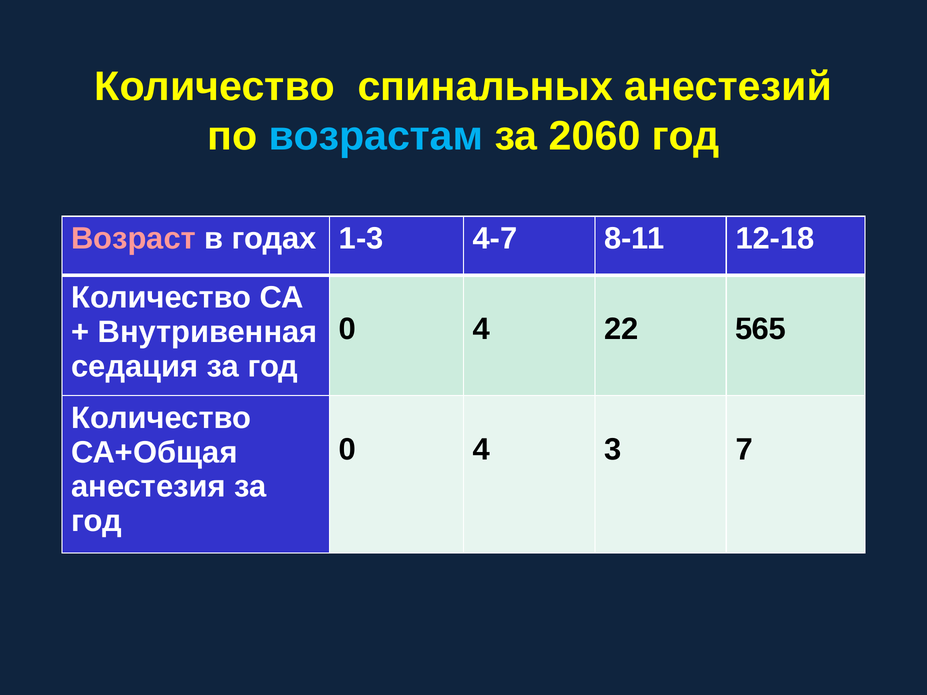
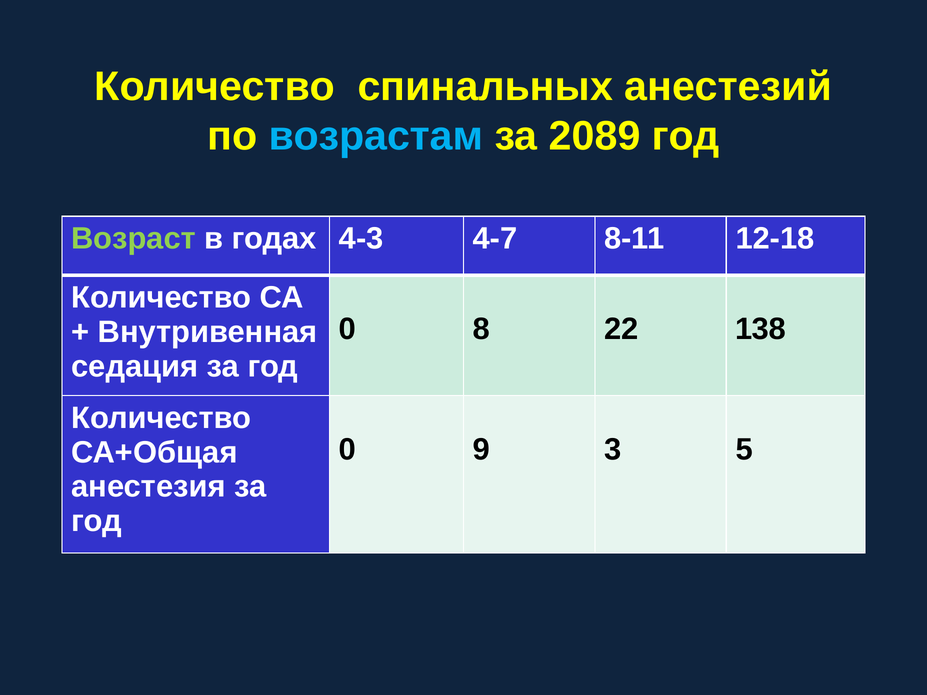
2060: 2060 -> 2089 (595, 136)
Возраст colour: pink -> light green (133, 239)
1-3: 1-3 -> 4-3 (361, 239)
4: 4 -> 8 (481, 329)
565: 565 -> 138 (761, 329)
4: 4 -> 9 (481, 450)
7: 7 -> 5 (744, 450)
